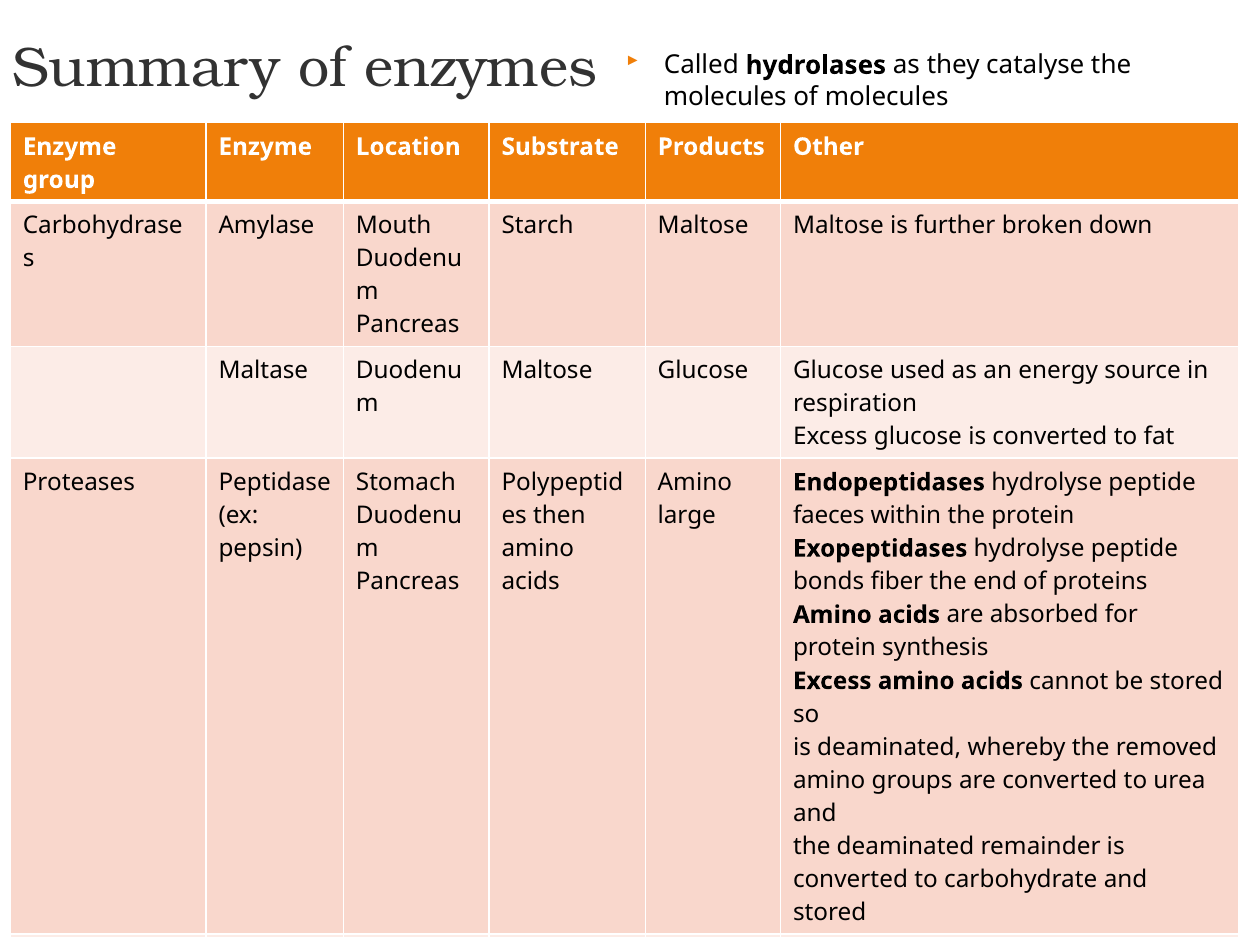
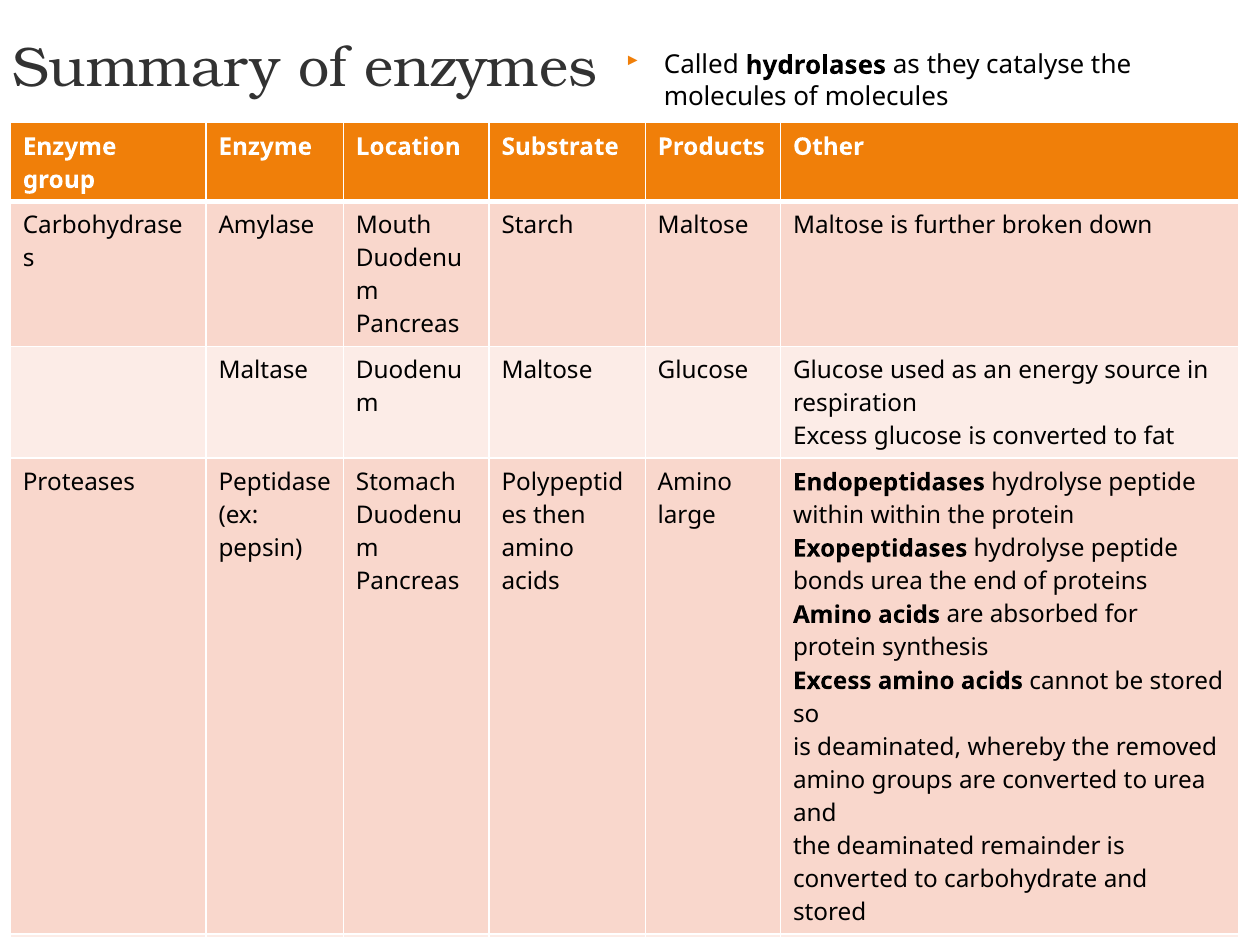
faeces: faeces -> within (829, 515)
bonds fiber: fiber -> urea (897, 582)
